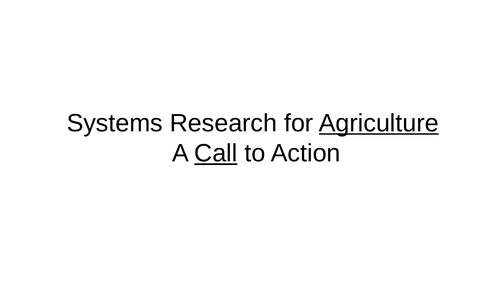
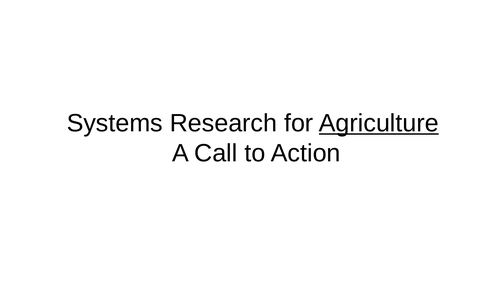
Call underline: present -> none (216, 154)
